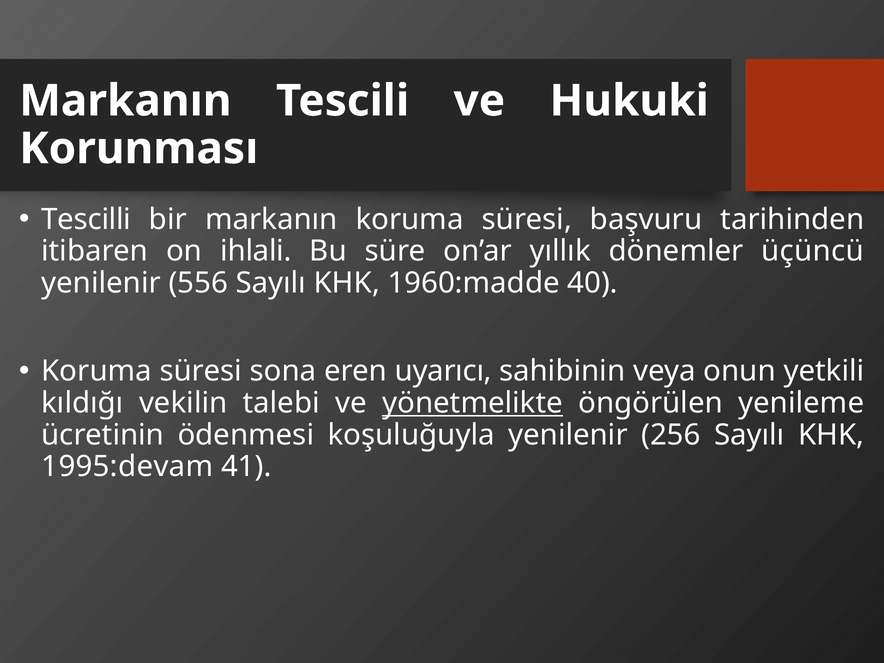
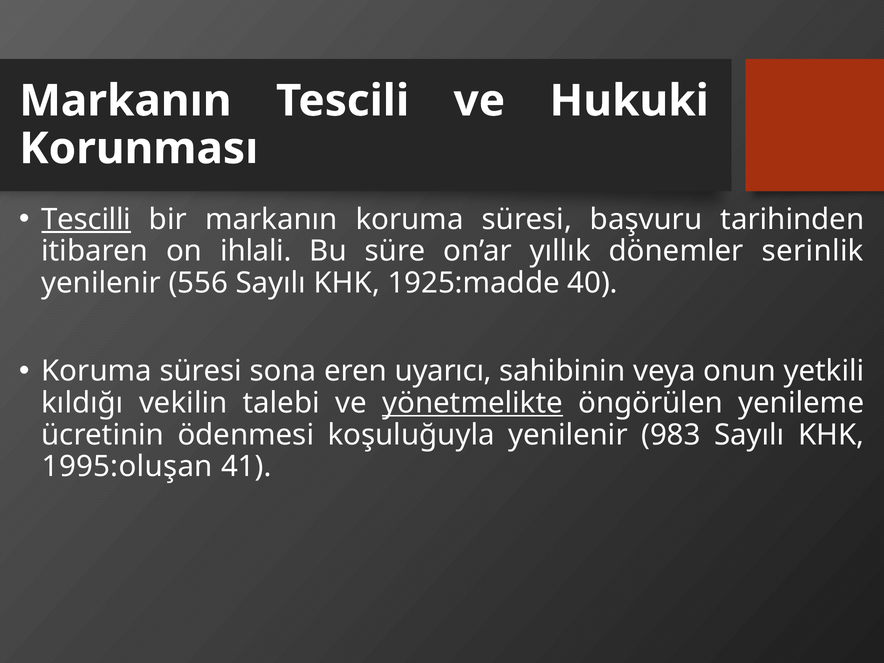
Tescilli underline: none -> present (86, 219)
üçüncü: üçüncü -> serinlik (813, 251)
1960:madde: 1960:madde -> 1925:madde (474, 283)
256: 256 -> 983 (671, 435)
1995:devam: 1995:devam -> 1995:oluşan (127, 467)
